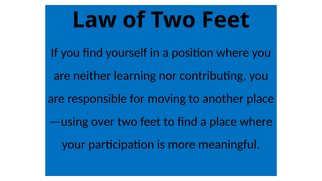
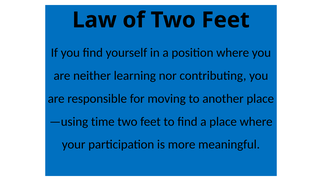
over: over -> time (103, 122)
